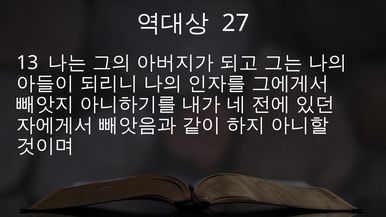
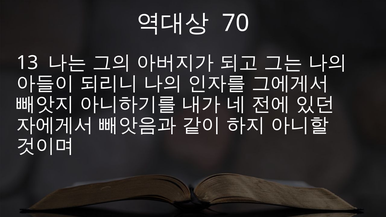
27: 27 -> 70 (236, 23)
